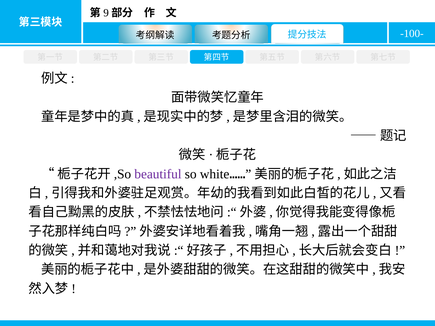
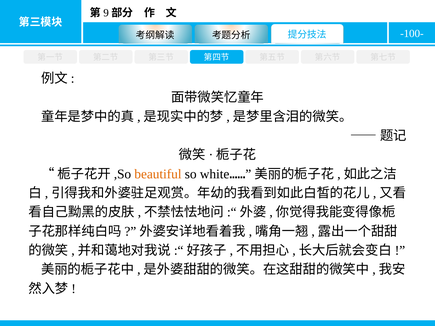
beautiful colour: purple -> orange (158, 174)
